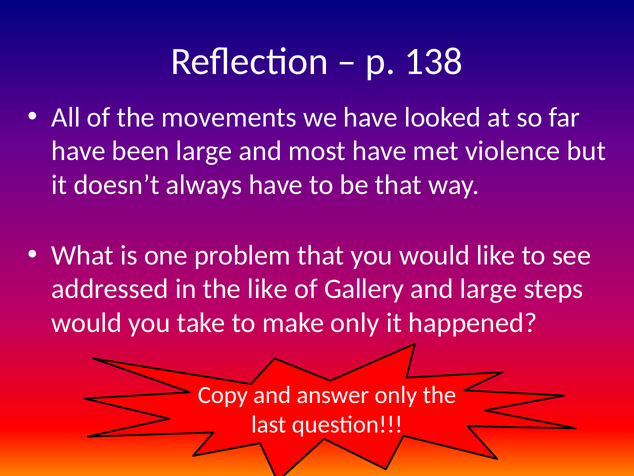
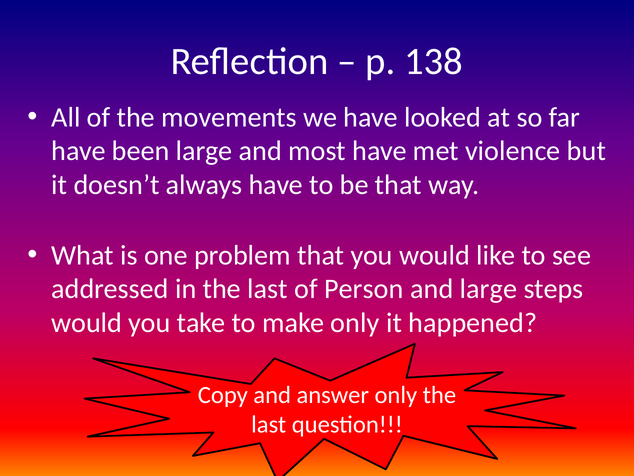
in the like: like -> last (268, 289)
Gallery: Gallery -> Person (364, 289)
